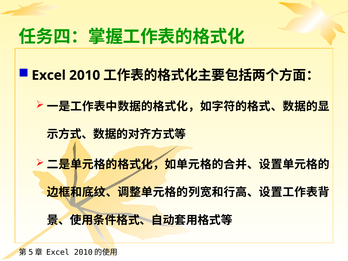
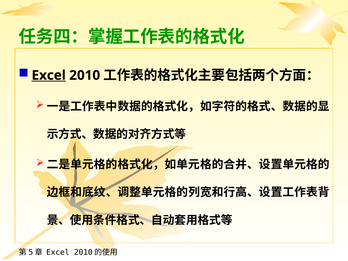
Excel underline: none -> present (49, 75)
